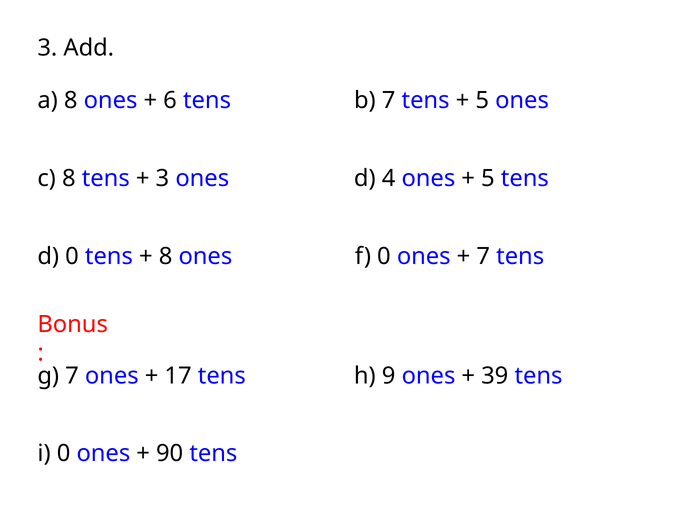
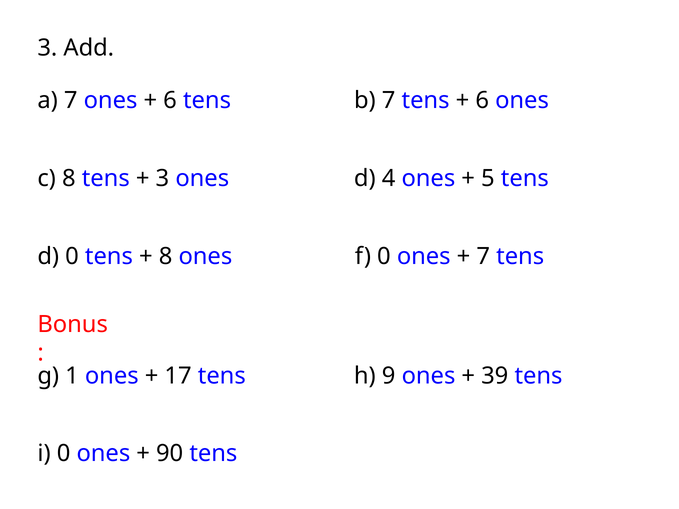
a 8: 8 -> 7 (71, 100)
5: 5 -> 6 (482, 100)
g 7: 7 -> 1 (72, 376)
